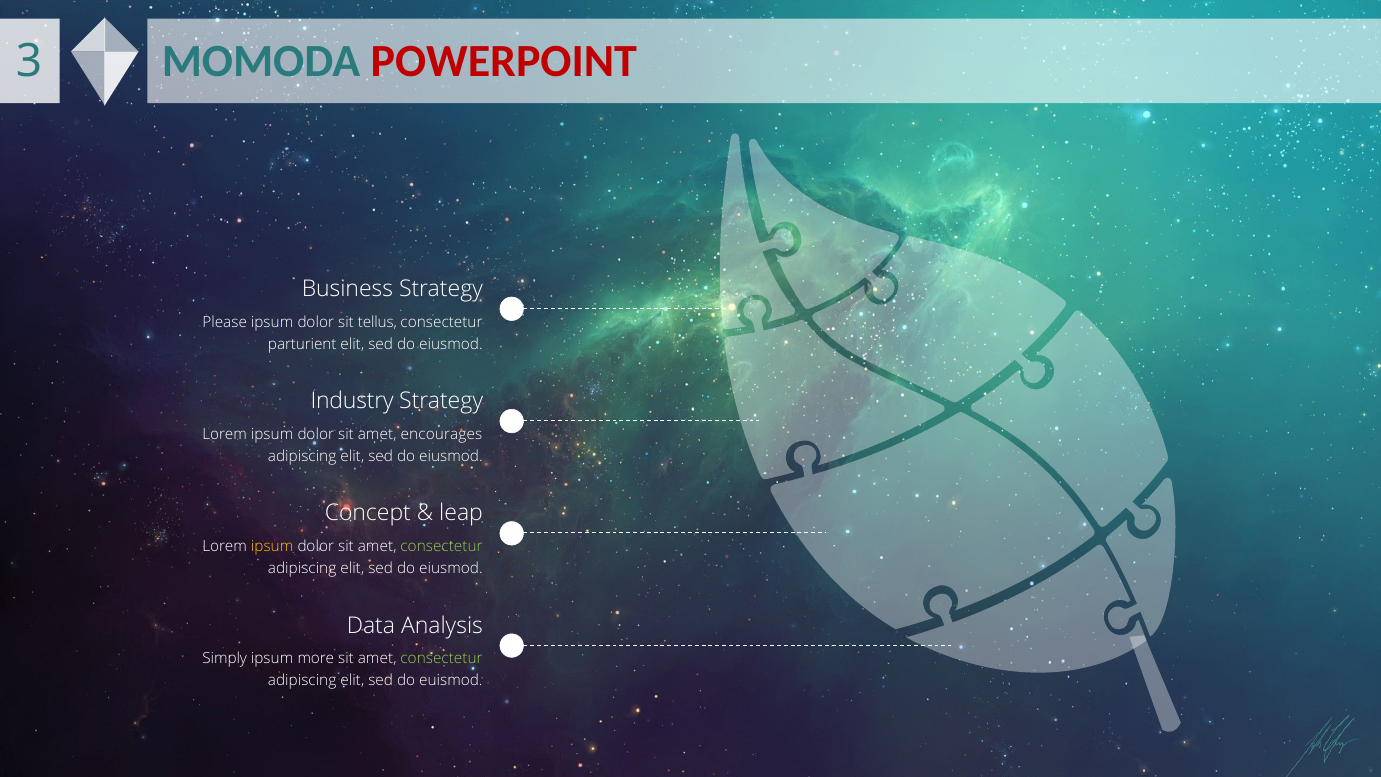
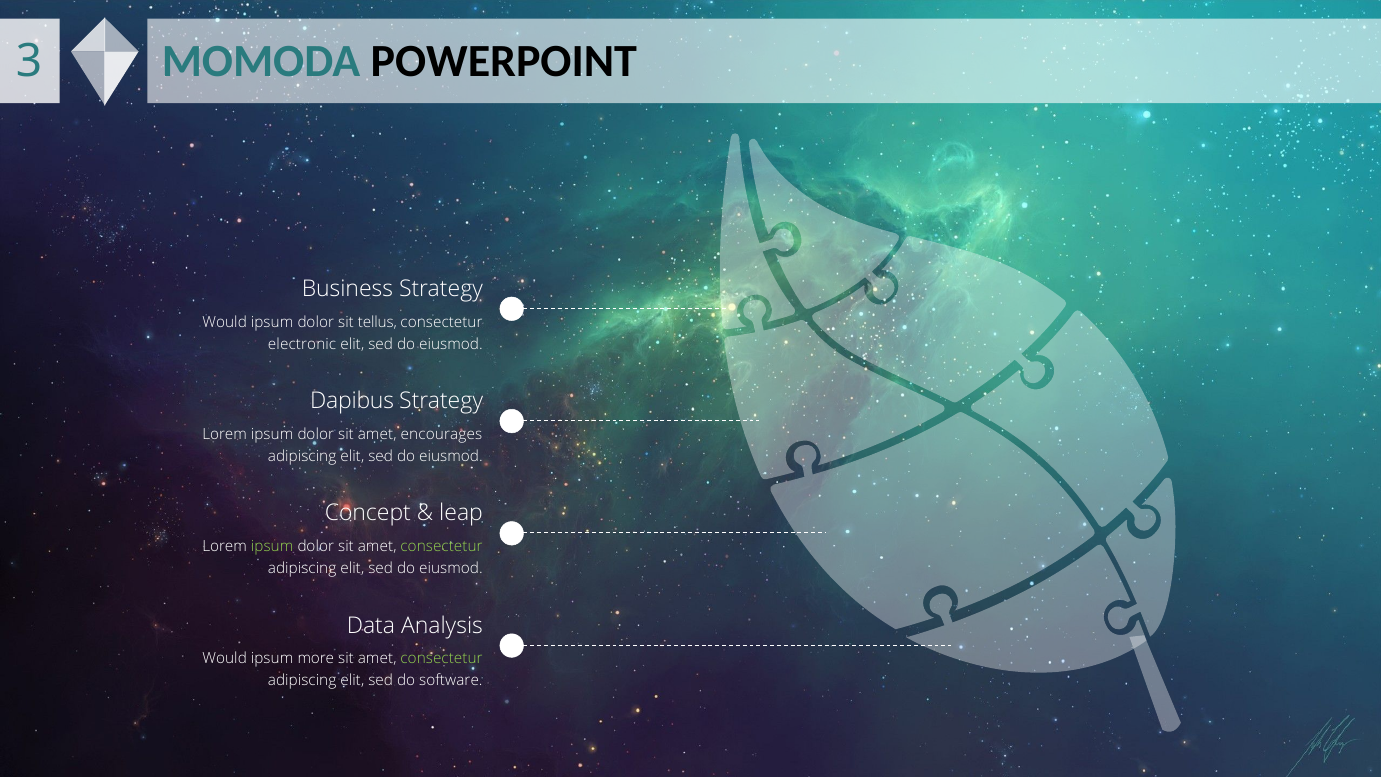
POWERPOINT colour: red -> black (504, 61)
Please: Please -> Would (225, 322)
parturient: parturient -> electronic (302, 344)
Industry: Industry -> Dapibus (352, 401)
ipsum colour: yellow -> light green (272, 547)
Simply: Simply -> Would (225, 659)
euismod: euismod -> software (451, 681)
